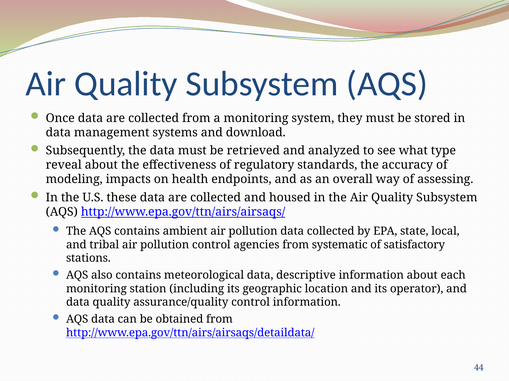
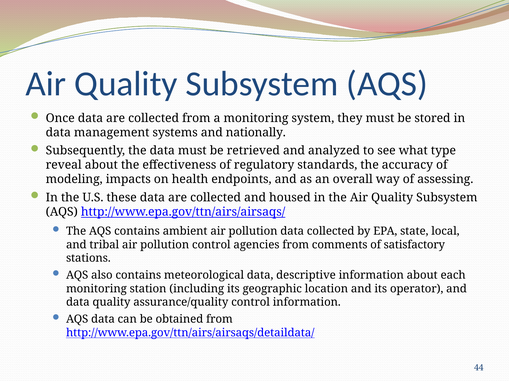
download: download -> nationally (256, 133)
systematic: systematic -> comments (340, 245)
